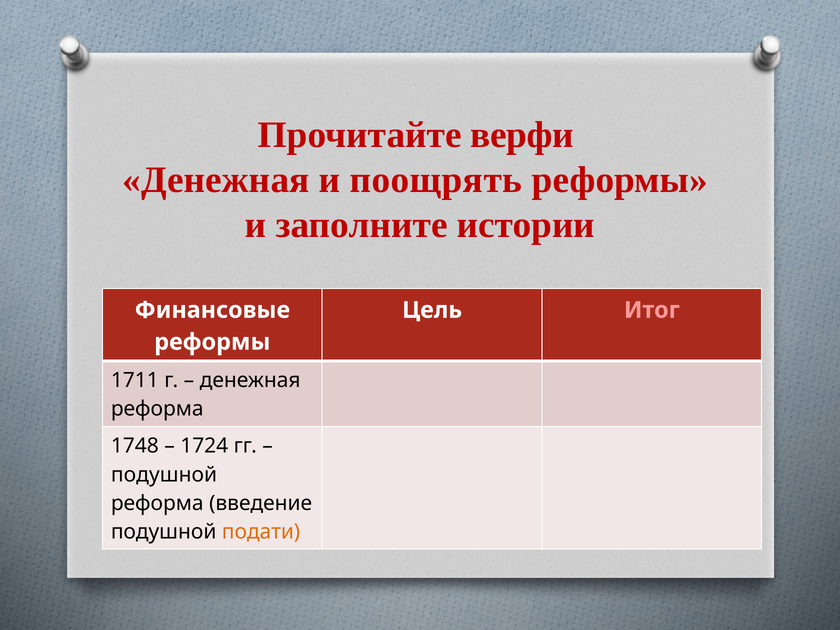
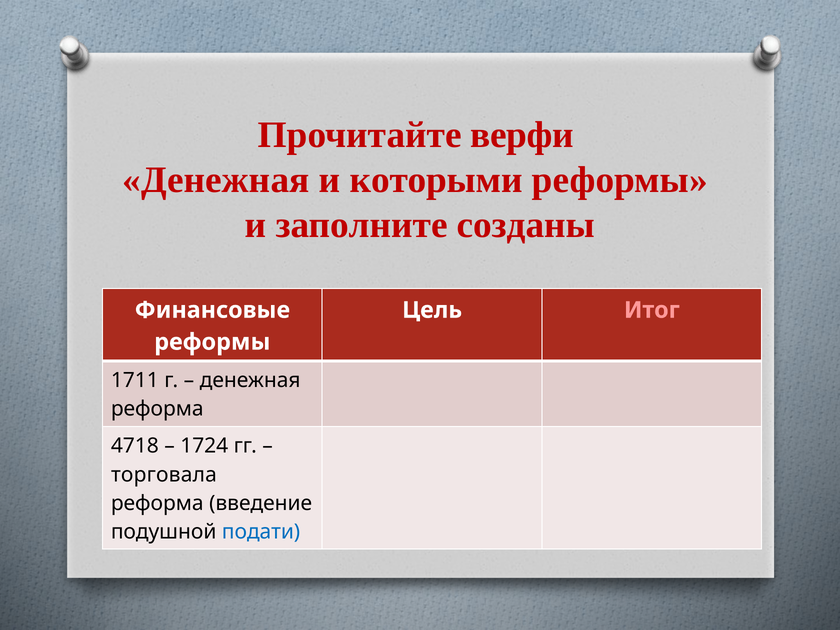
поощрять: поощрять -> которыми (436, 180)
истории: истории -> созданы (526, 225)
1748: 1748 -> 4718 (135, 446)
подушной: подушной -> торговала (164, 475)
подати colour: orange -> blue (261, 532)
